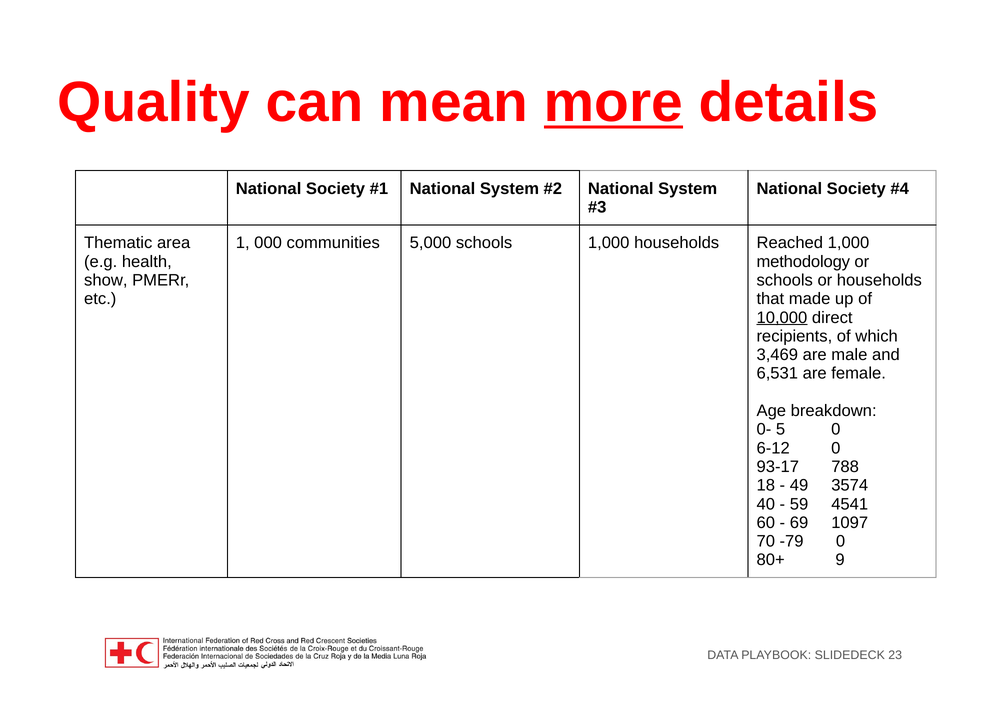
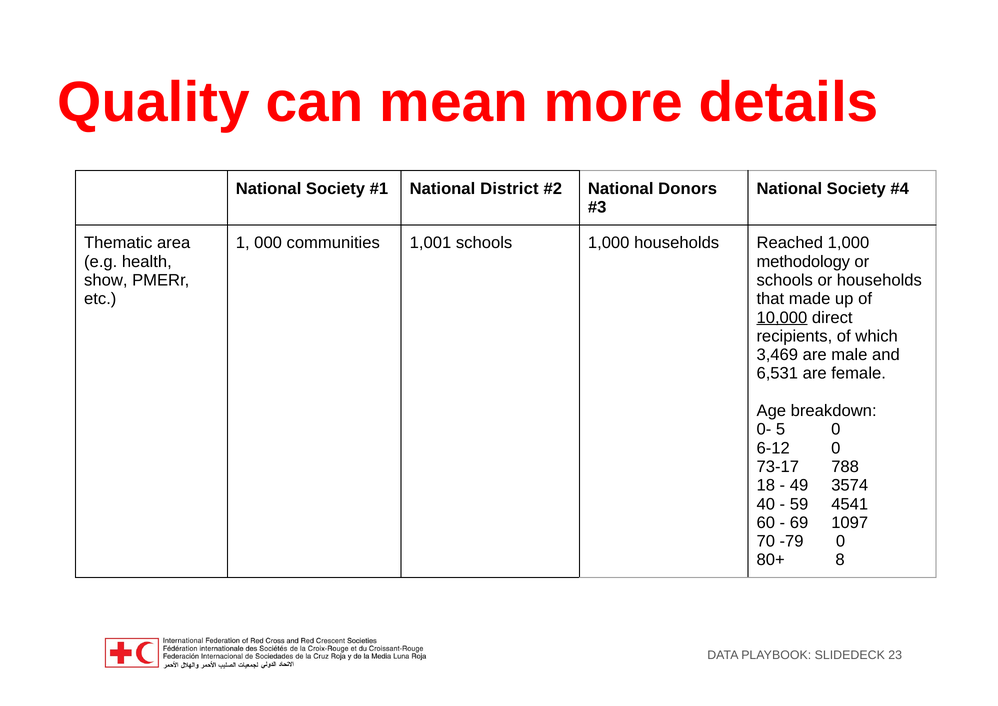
more underline: present -> none (613, 103)
System: System -> District (509, 189)
System: System -> Donors (688, 189)
5,000: 5,000 -> 1,001 (430, 243)
93-17: 93-17 -> 73-17 (778, 467)
9: 9 -> 8 (840, 560)
